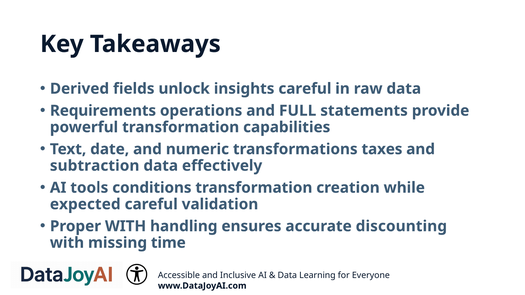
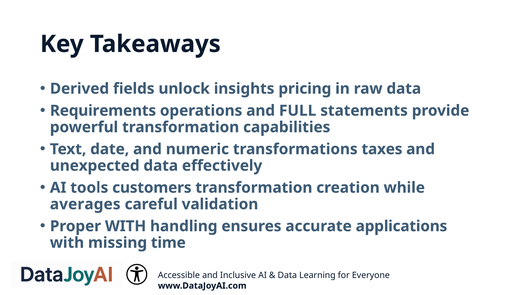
insights careful: careful -> pricing (305, 89)
subtraction: subtraction -> unexpected (95, 166)
conditions: conditions -> customers (152, 188)
expected: expected -> averages (85, 204)
discounting: discounting -> applications (401, 226)
